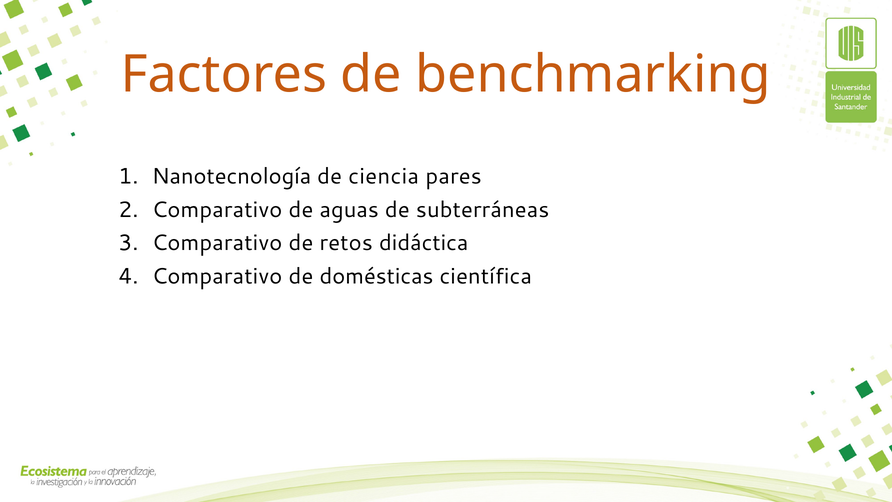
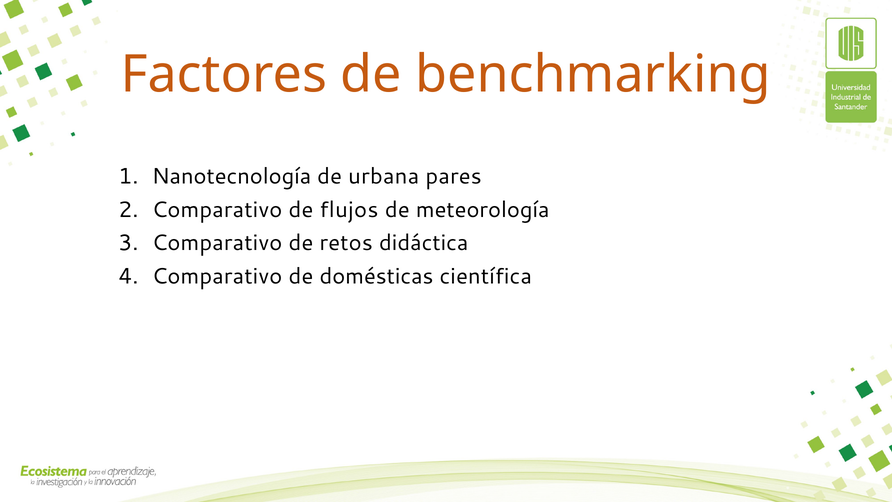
ciencia: ciencia -> urbana (384, 176)
aguas: aguas -> flujos (349, 210)
subterráneas: subterráneas -> meteorología (483, 210)
